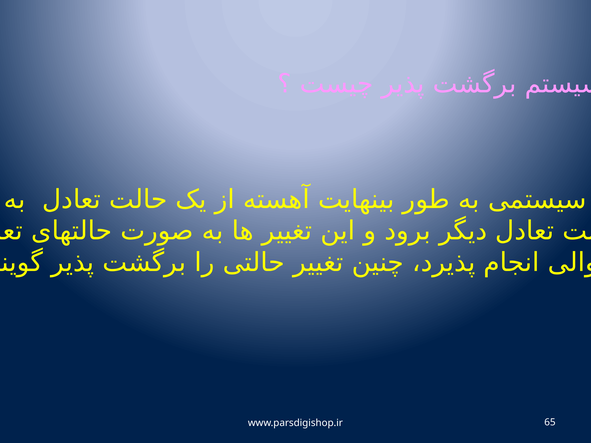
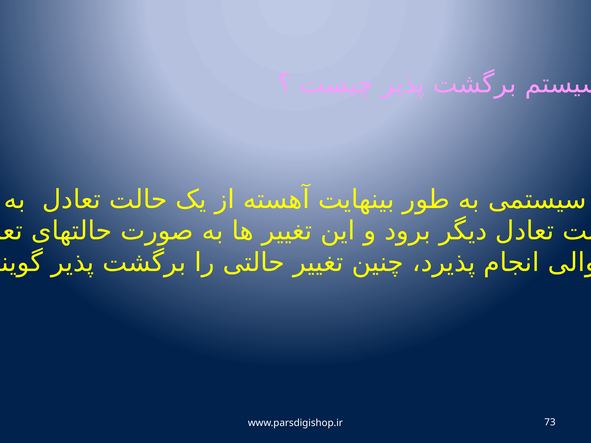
65: 65 -> 73 (550, 423)
